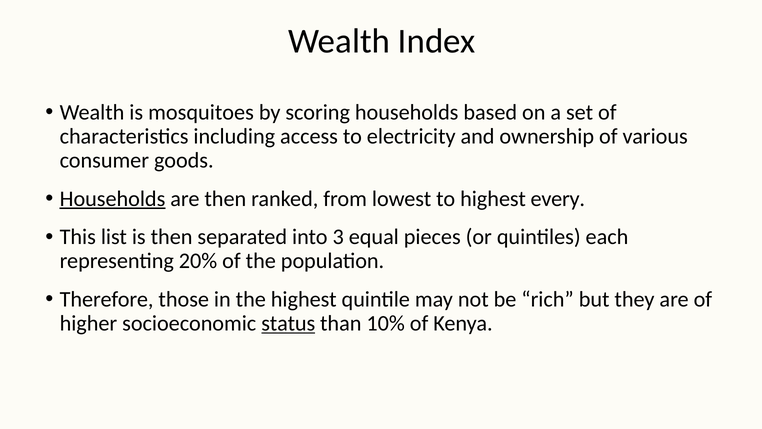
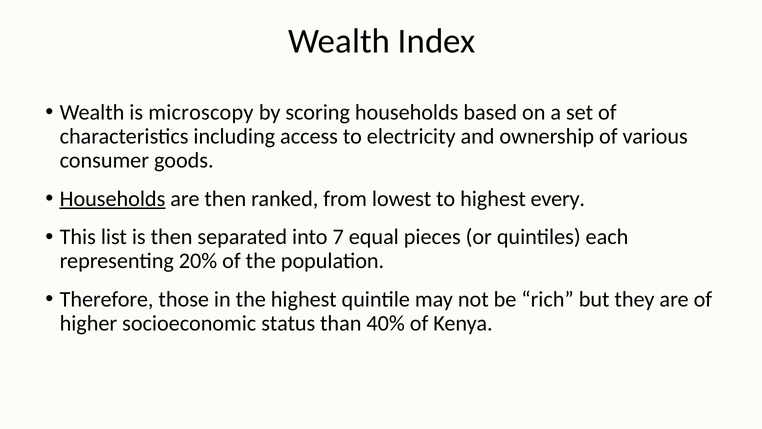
mosquitoes: mosquitoes -> microscopy (201, 112)
3: 3 -> 7 (338, 237)
status underline: present -> none (288, 323)
10%: 10% -> 40% (386, 323)
